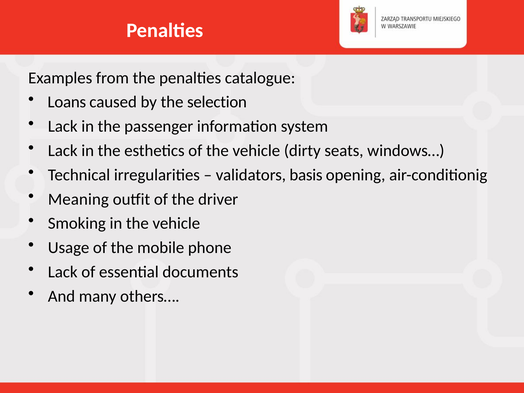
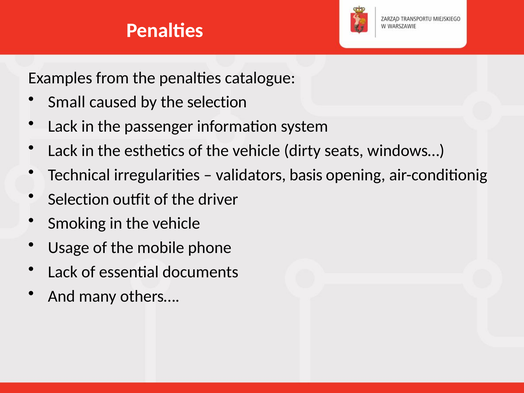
Loans: Loans -> Small (67, 102)
Meaning: Meaning -> Selection (79, 199)
